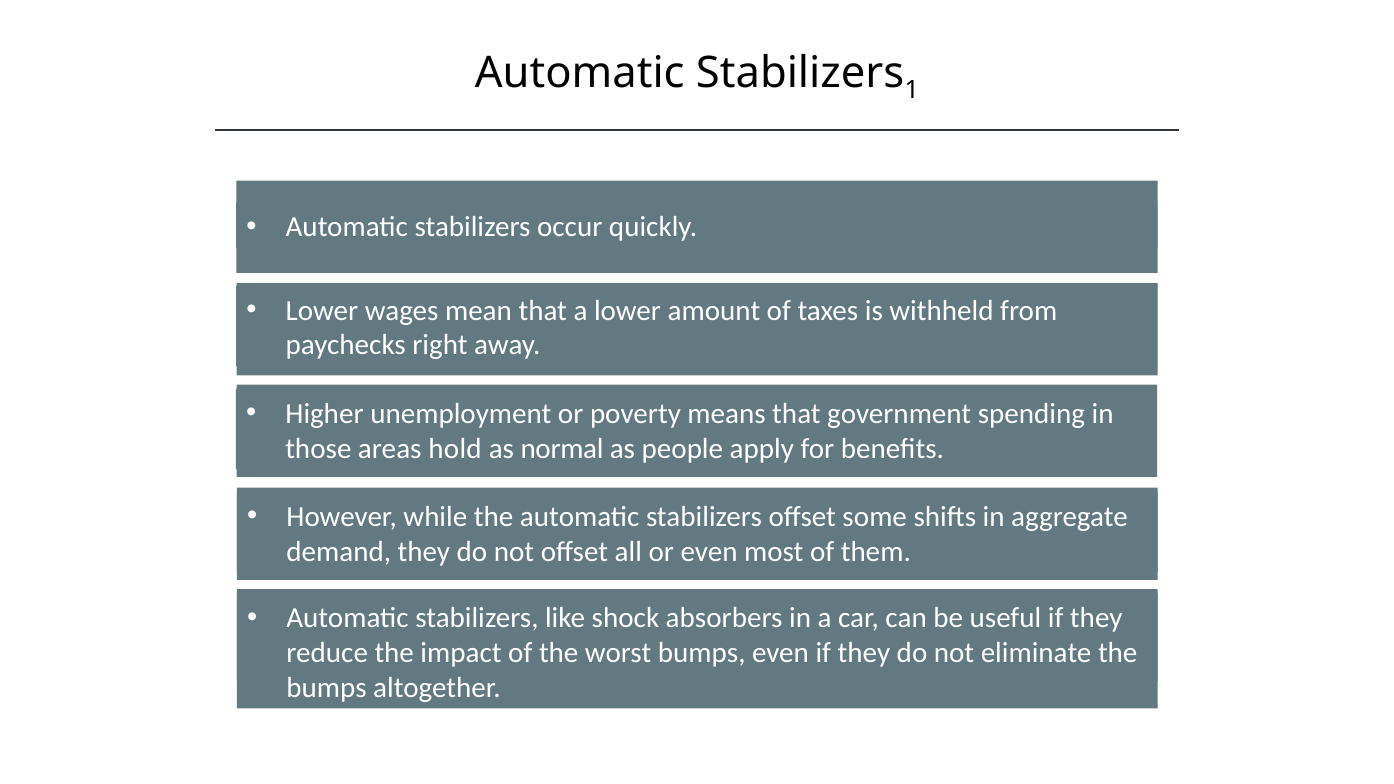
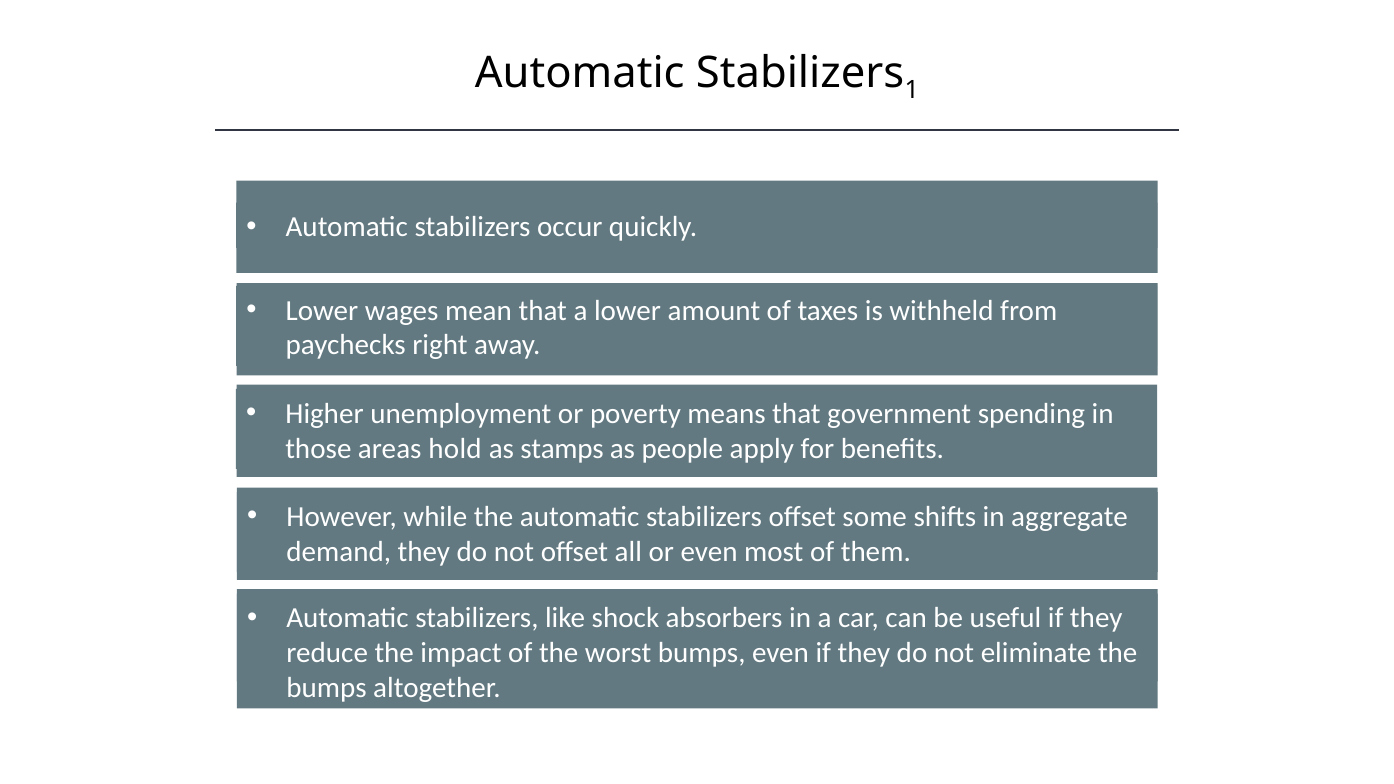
normal: normal -> stamps (562, 449)
